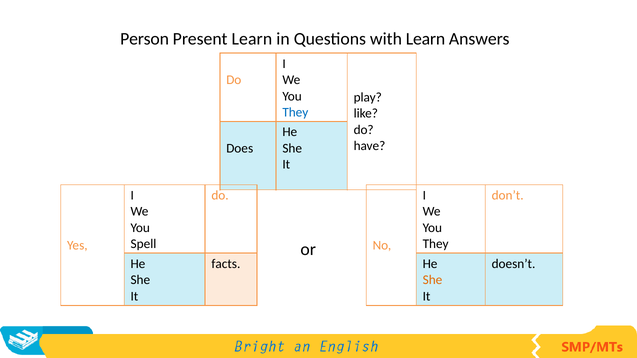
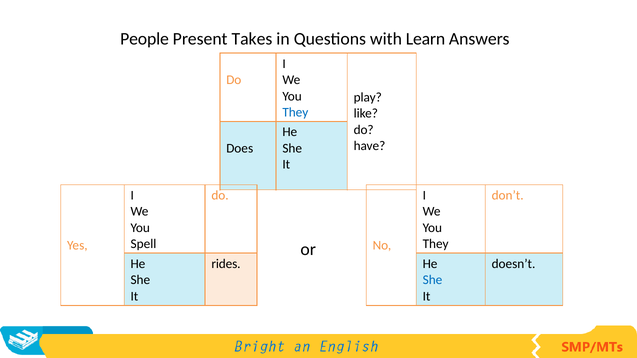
Person: Person -> People (145, 39)
Present Learn: Learn -> Takes (252, 39)
facts: facts -> rides (226, 264)
She colour: orange -> blue (432, 280)
